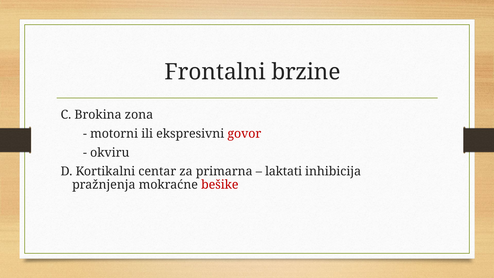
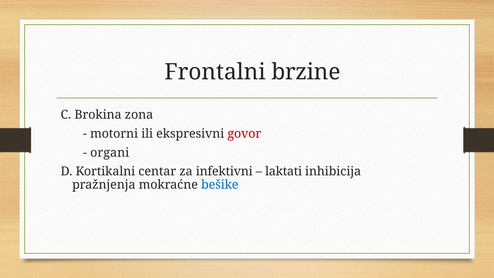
okviru: okviru -> organi (110, 153)
primarna: primarna -> infektivni (224, 172)
bešike colour: red -> blue (220, 185)
